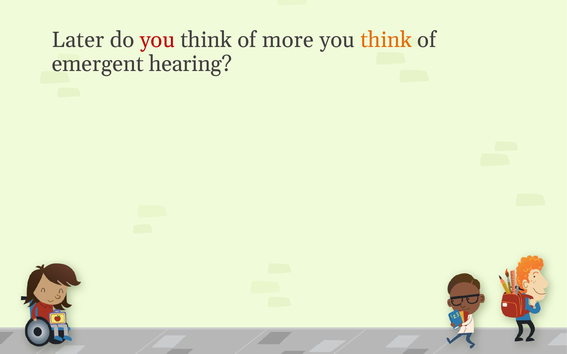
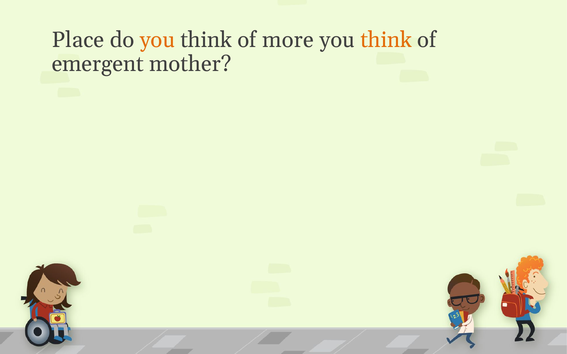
Later: Later -> Place (78, 40)
you colour: red -> orange (157, 40)
hearing: hearing -> mother (190, 64)
